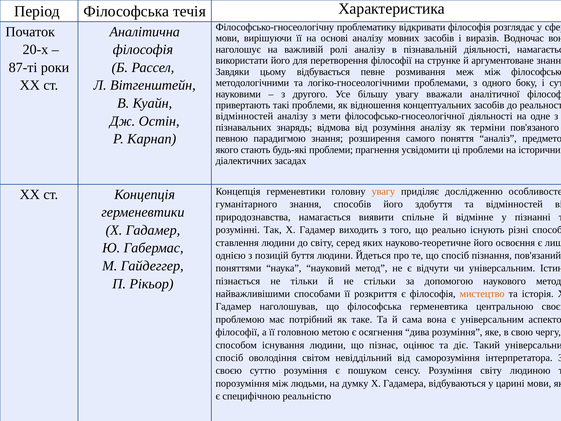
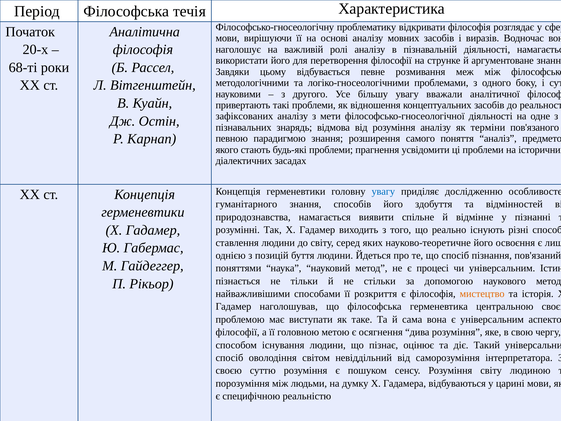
87-ті: 87-ті -> 68-ті (23, 67)
відмінностей: відмінностей -> зафіксованих (244, 116)
увагу colour: orange -> blue (383, 191)
відчути: відчути -> процесі (433, 268)
потрібний: потрібний -> виступати (311, 319)
